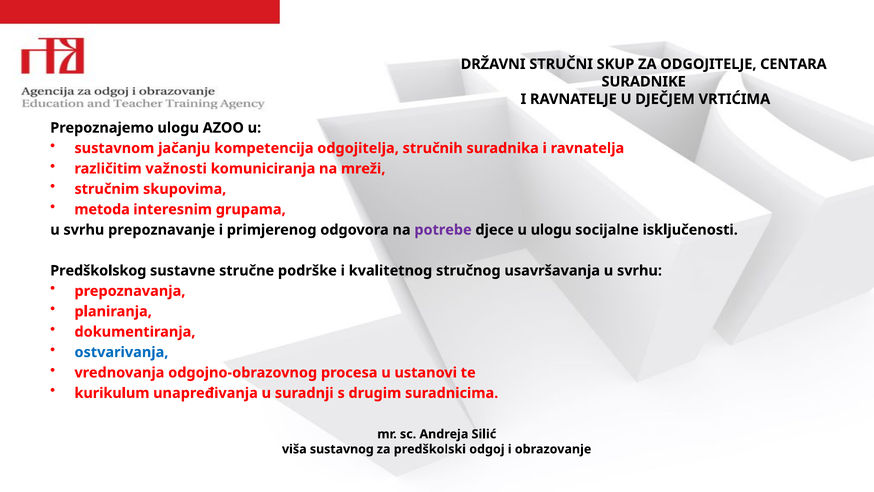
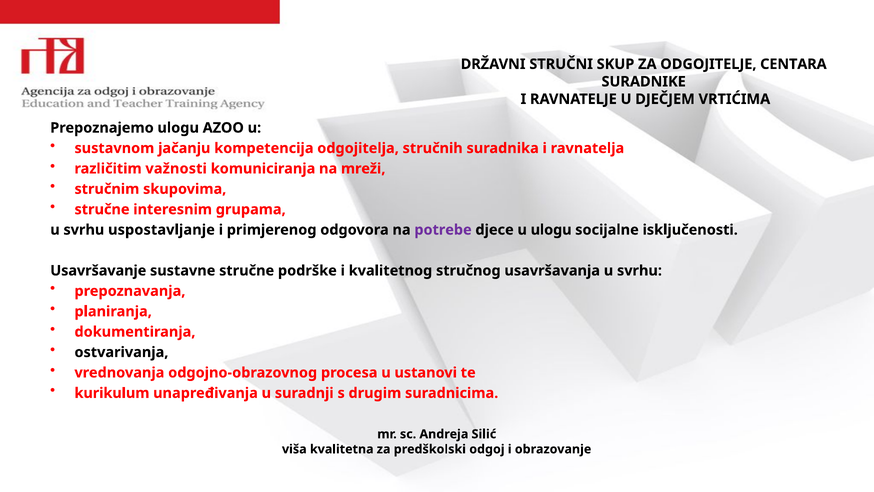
metoda: metoda -> stručne (102, 209)
prepoznavanje: prepoznavanje -> uspostavljanje (161, 230)
Predškolskog: Predškolskog -> Usavršavanje (98, 270)
ostvarivanja colour: blue -> black (121, 352)
sustavnog: sustavnog -> kvalitetna (342, 449)
